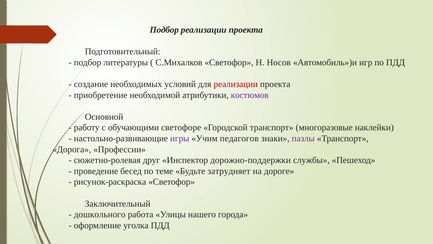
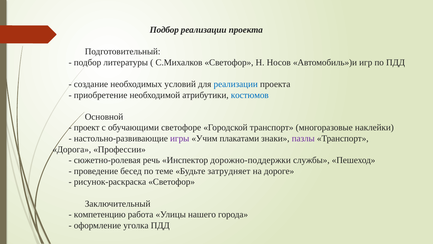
реализации colour: red -> blue (236, 84)
костюмов colour: purple -> blue (250, 95)
работу: работу -> проект (87, 127)
педагогов: педагогов -> плакатами (239, 138)
друг: друг -> речь (151, 160)
дошкольного: дошкольного -> компетенцию (100, 214)
